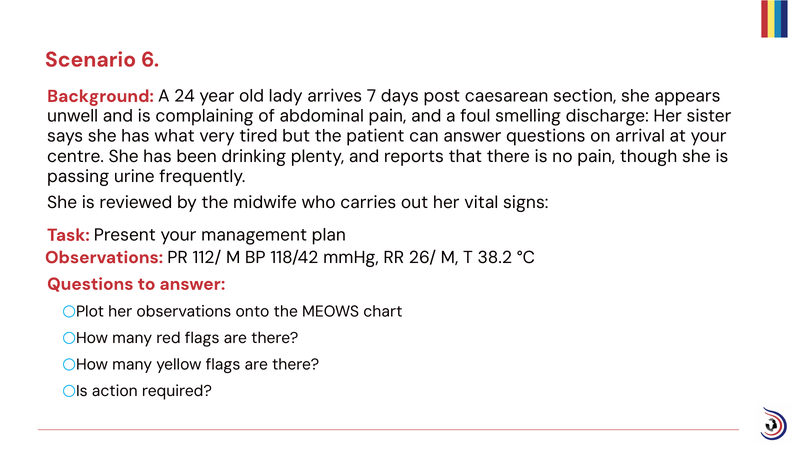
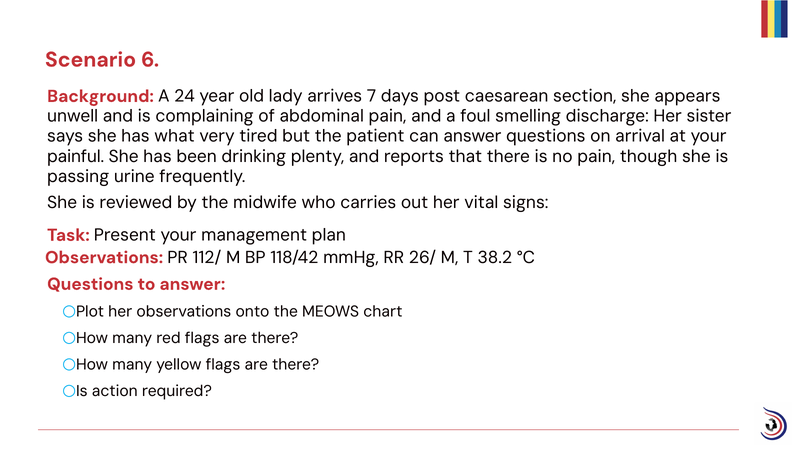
centre: centre -> painful (76, 156)
